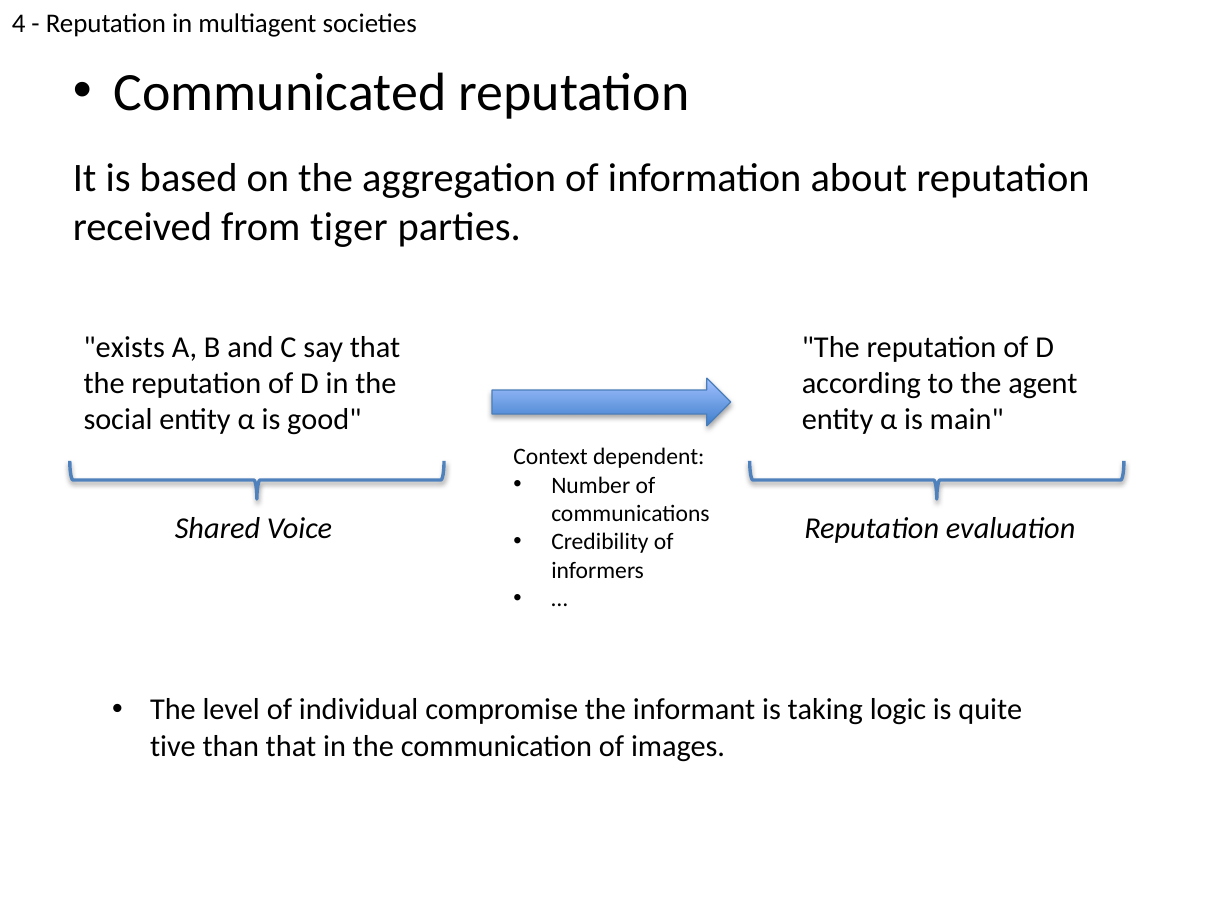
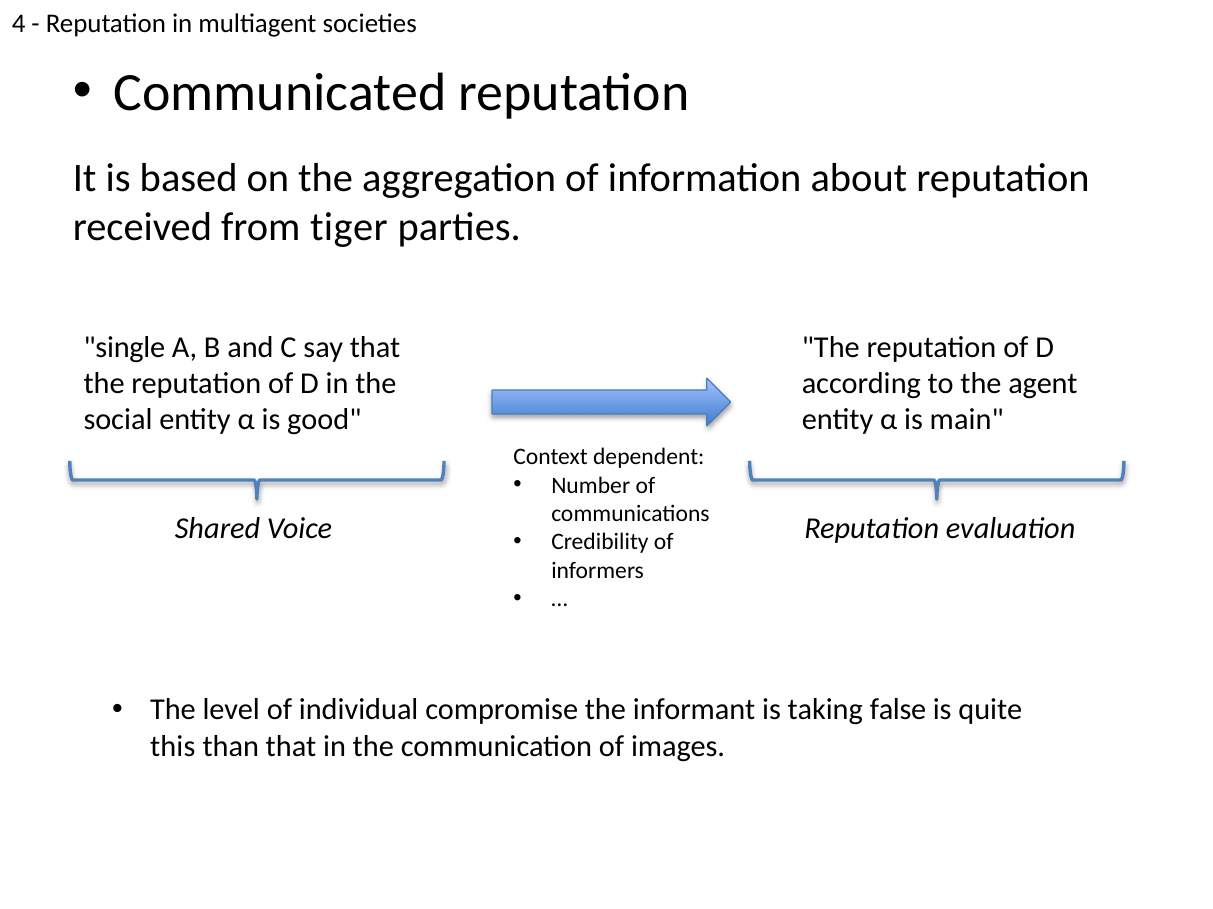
exists: exists -> single (124, 347)
logic: logic -> false (898, 710)
tive: tive -> this (173, 747)
